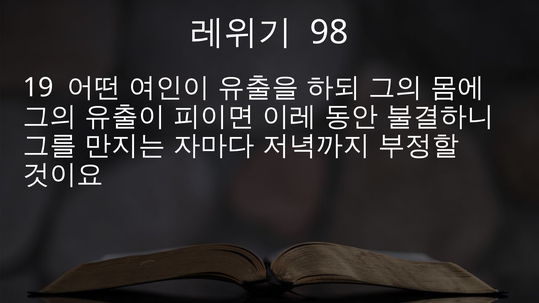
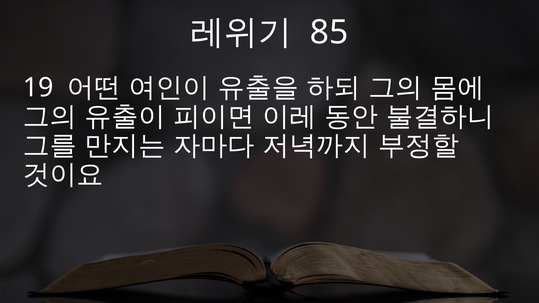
98: 98 -> 85 (329, 32)
